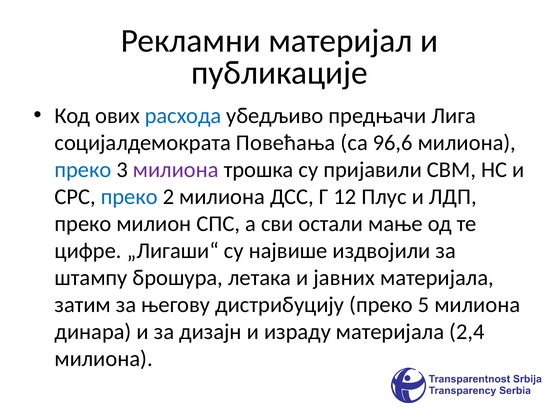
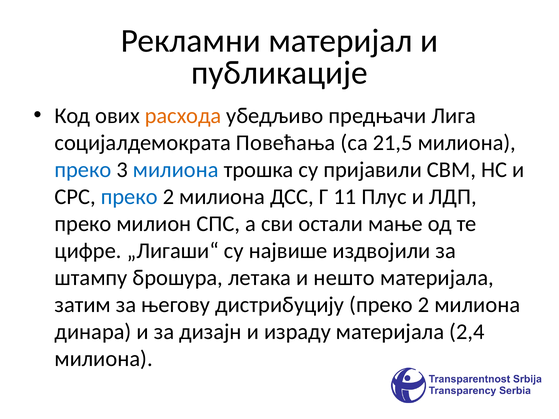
расхода colour: blue -> orange (183, 116)
96,6: 96,6 -> 21,5 (393, 143)
милиона colour: purple -> blue (176, 170)
12: 12 -> 11 (345, 197)
јавних: јавних -> нешто (344, 278)
дистрибуцију преко 5: 5 -> 2 (424, 305)
